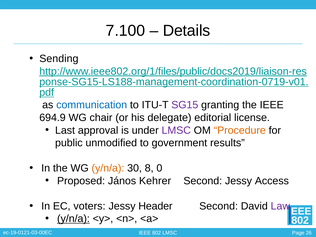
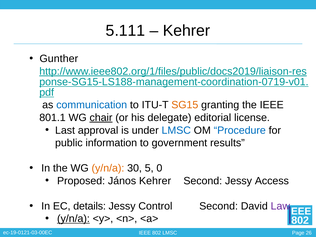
7.100: 7.100 -> 5.111 (125, 31)
Details: Details -> Kehrer (186, 31)
Sending: Sending -> Gunther (59, 59)
SG15 colour: purple -> orange (185, 105)
694.9: 694.9 -> 801.1 (52, 118)
chair underline: none -> present (101, 118)
LMSC colour: purple -> blue (176, 130)
Procedure colour: orange -> blue (240, 130)
unmodified: unmodified -> information (111, 143)
8: 8 -> 5 (149, 168)
voters: voters -> details (90, 206)
Header: Header -> Control (155, 206)
